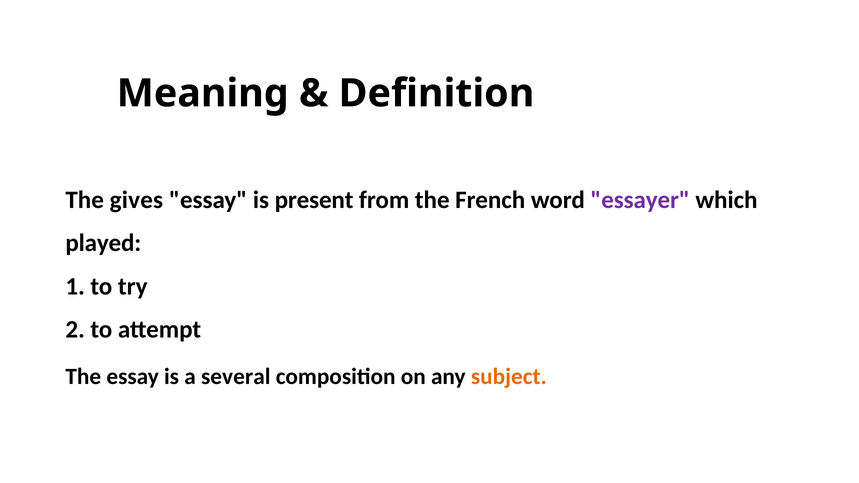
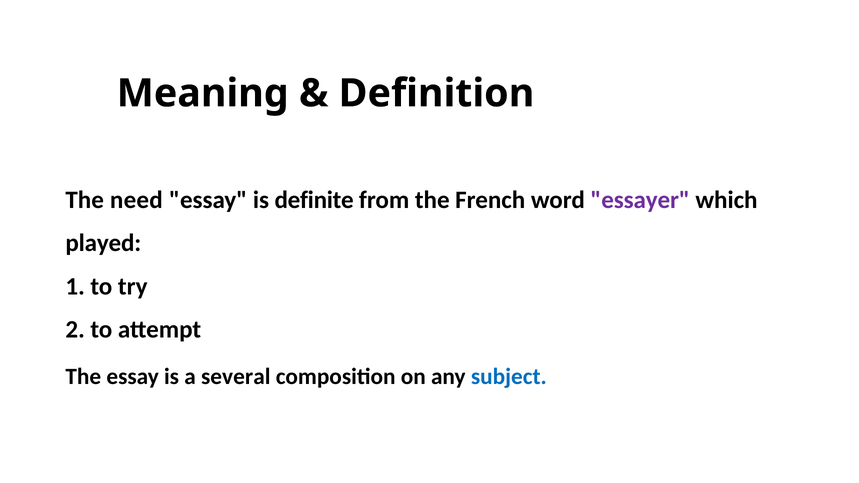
gives: gives -> need (136, 200)
present: present -> definite (314, 200)
subject colour: orange -> blue (509, 377)
